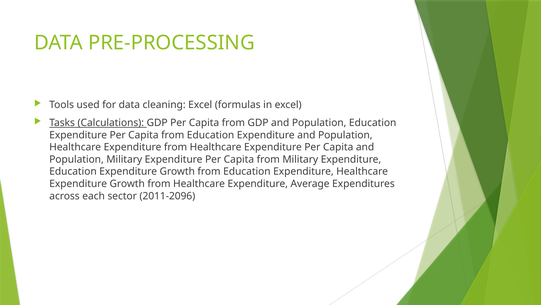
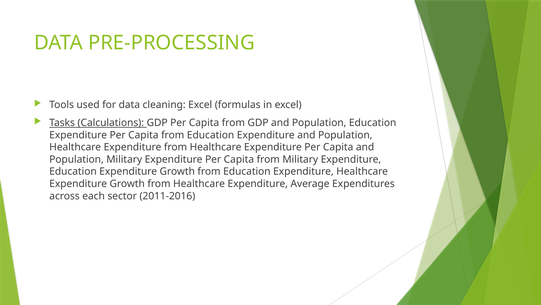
2011-2096: 2011-2096 -> 2011-2016 (167, 196)
